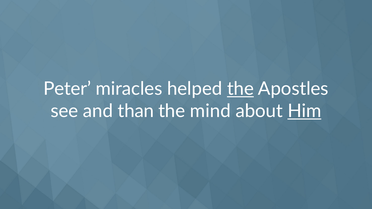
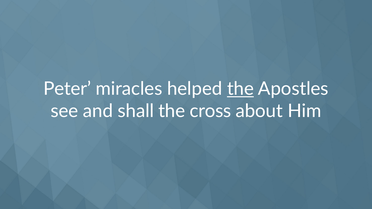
than: than -> shall (136, 111)
mind: mind -> cross (210, 111)
Him underline: present -> none (304, 111)
